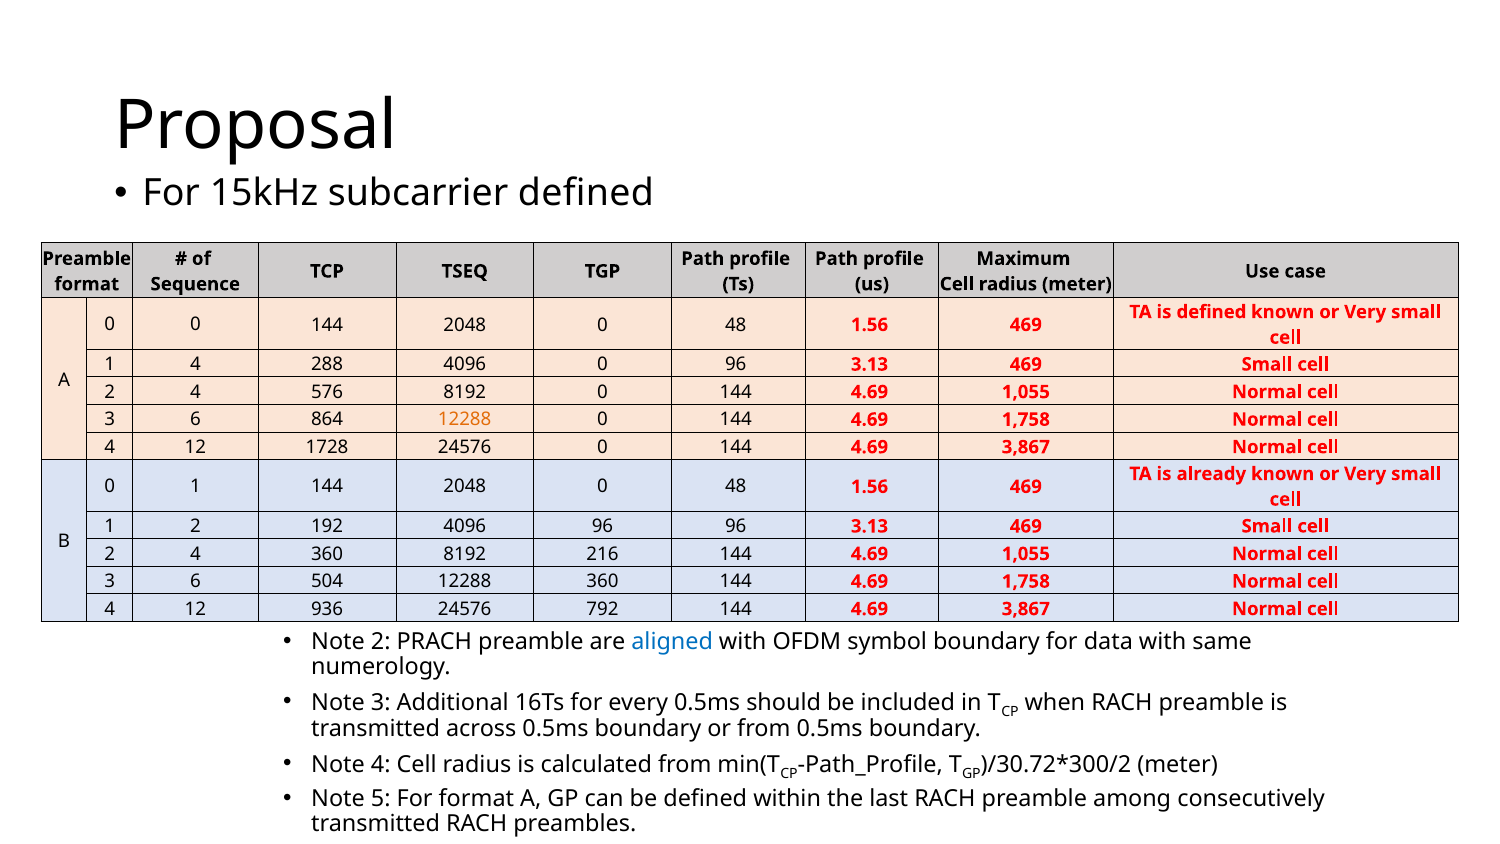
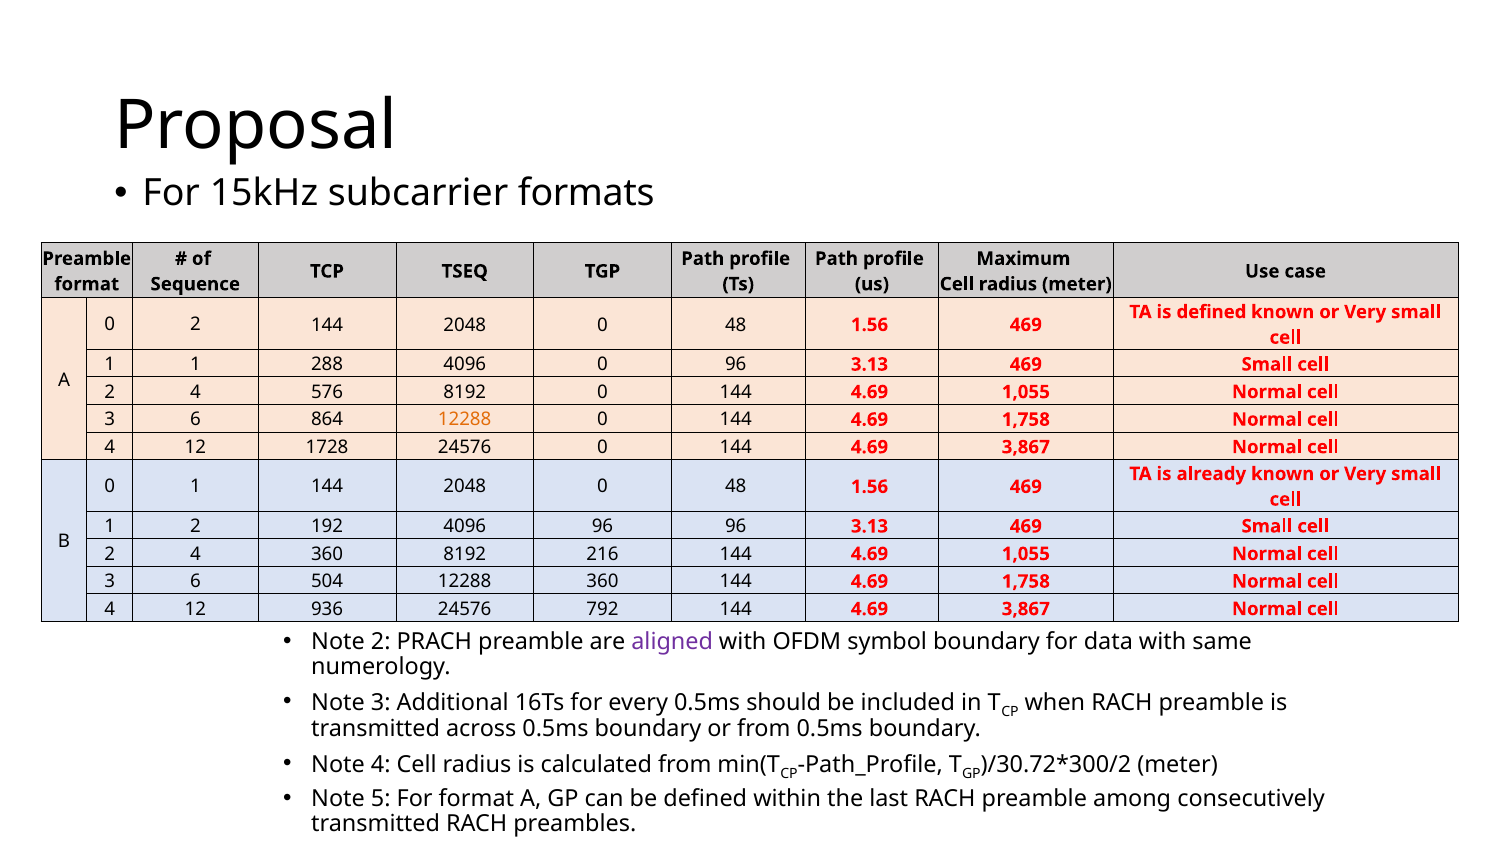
subcarrier defined: defined -> formats (586, 193)
0 0: 0 -> 2 (195, 325)
1 4: 4 -> 1 (195, 364)
aligned colour: blue -> purple (672, 641)
